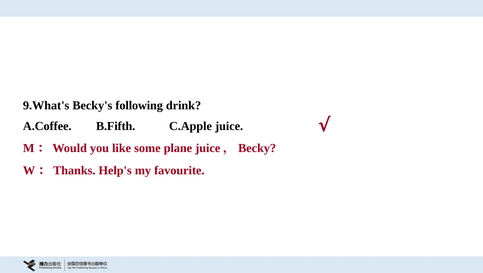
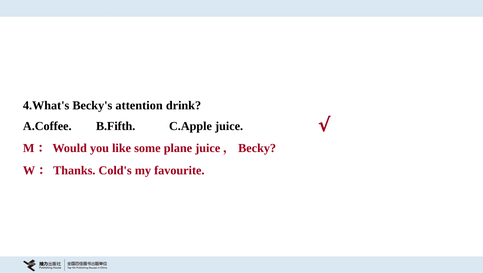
9.What's: 9.What's -> 4.What's (46, 105)
following: following -> attention (139, 105)
Help's: Help's -> Cold's (115, 171)
